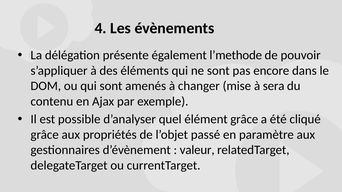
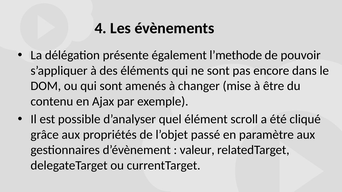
sera: sera -> être (274, 86)
élément grâce: grâce -> scroll (244, 119)
